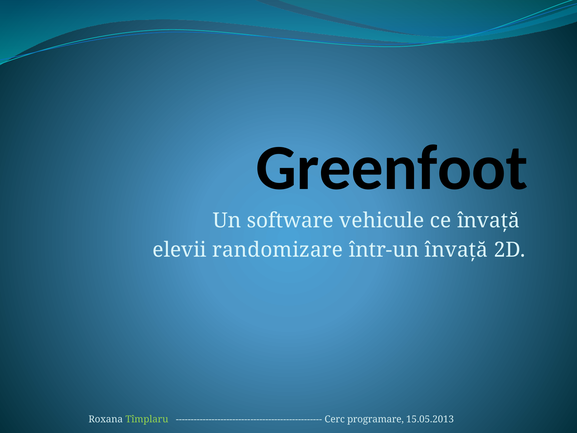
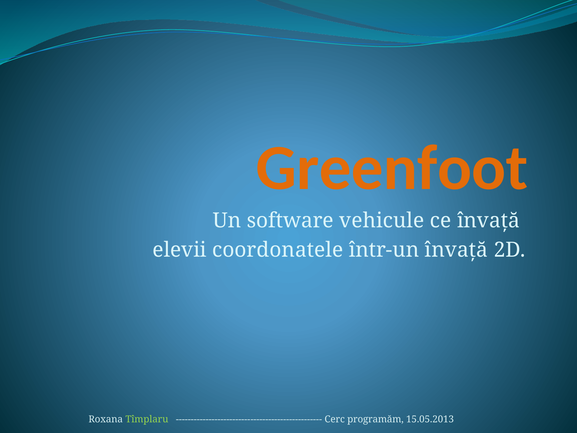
Greenfoot colour: black -> orange (392, 168)
randomizare: randomizare -> coordonatele (278, 250)
programare: programare -> programăm (376, 419)
